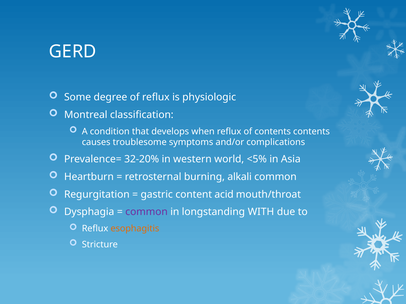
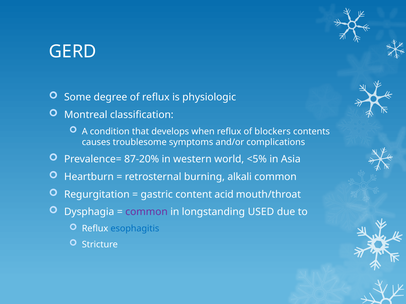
of contents: contents -> blockers (273, 132)
32-20%: 32-20% -> 87-20% (142, 159)
WITH: WITH -> USED (261, 212)
esophagitis colour: orange -> blue (135, 229)
